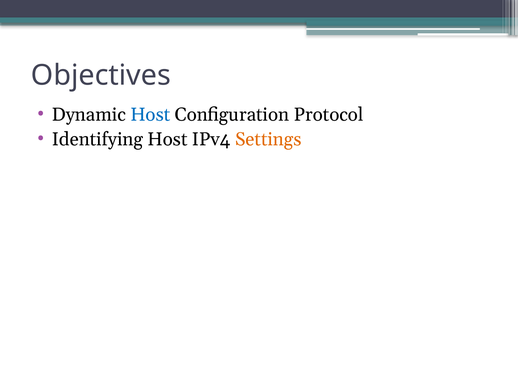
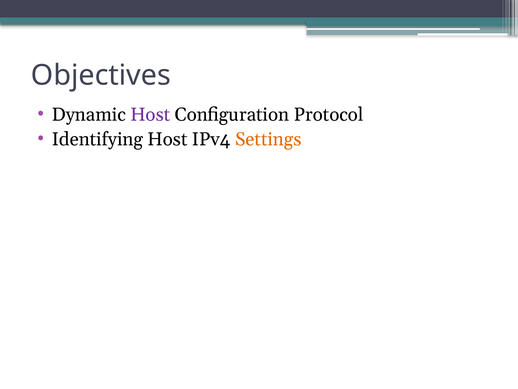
Host colour: blue -> purple (150, 114)
